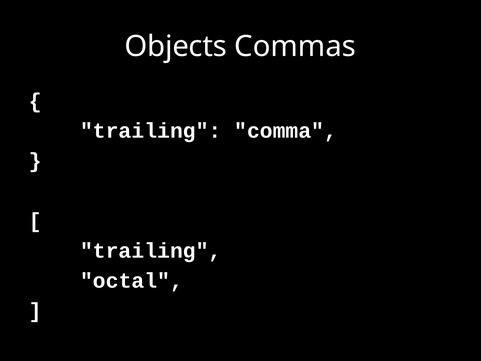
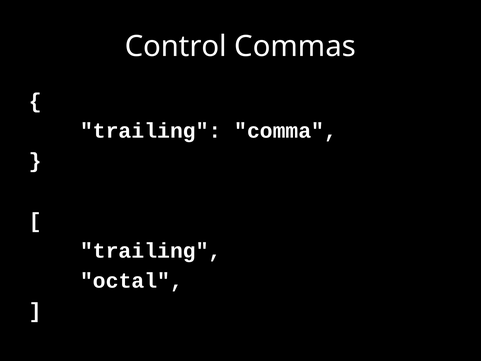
Objects: Objects -> Control (176, 47)
